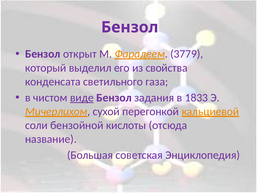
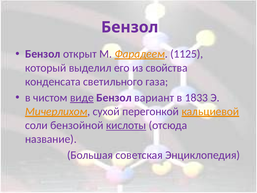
3779: 3779 -> 1125 (187, 54)
задания: задания -> вариант (154, 98)
кислоты underline: none -> present (126, 125)
